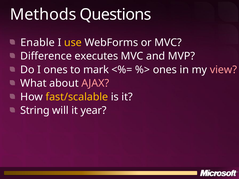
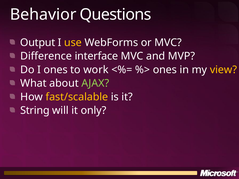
Methods: Methods -> Behavior (43, 15)
Enable: Enable -> Output (38, 43)
executes: executes -> interface (96, 56)
mark: mark -> work (96, 70)
view colour: pink -> yellow (223, 70)
AJAX colour: pink -> light green (95, 83)
year: year -> only (94, 111)
